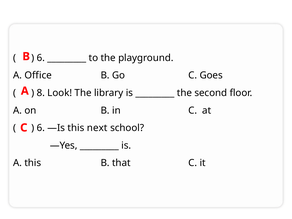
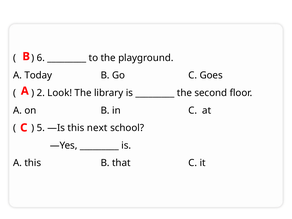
Office: Office -> Today (38, 75)
8: 8 -> 2 (41, 93)
6: 6 -> 5 (41, 128)
